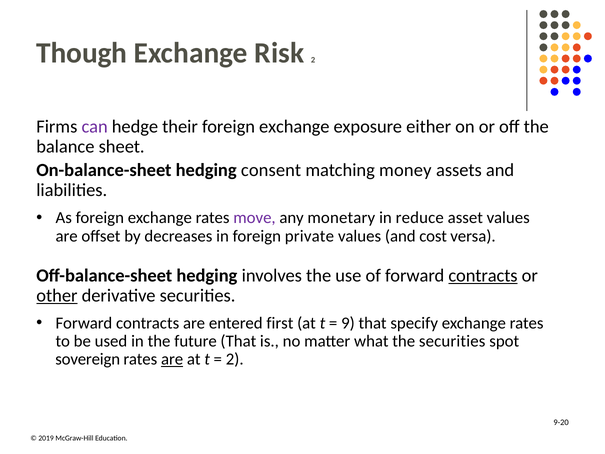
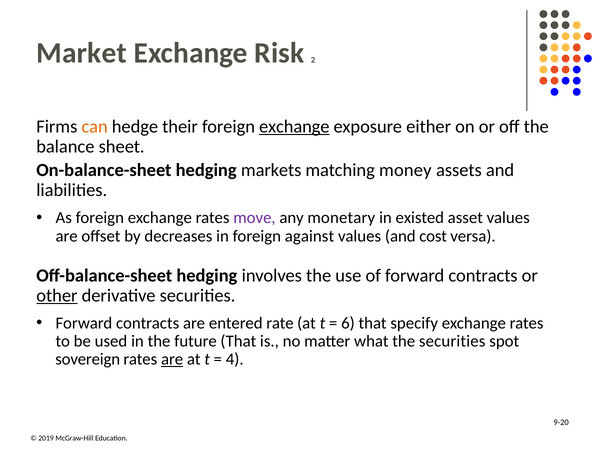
Though: Though -> Market (82, 53)
can colour: purple -> orange (95, 127)
exchange underline: none -> present (294, 127)
consent: consent -> markets (271, 170)
reduce: reduce -> existed (420, 218)
private: private -> against (309, 236)
contracts underline: present -> none (483, 275)
first: first -> rate (280, 323)
9: 9 -> 6 (348, 323)
2: 2 -> 4 (235, 359)
